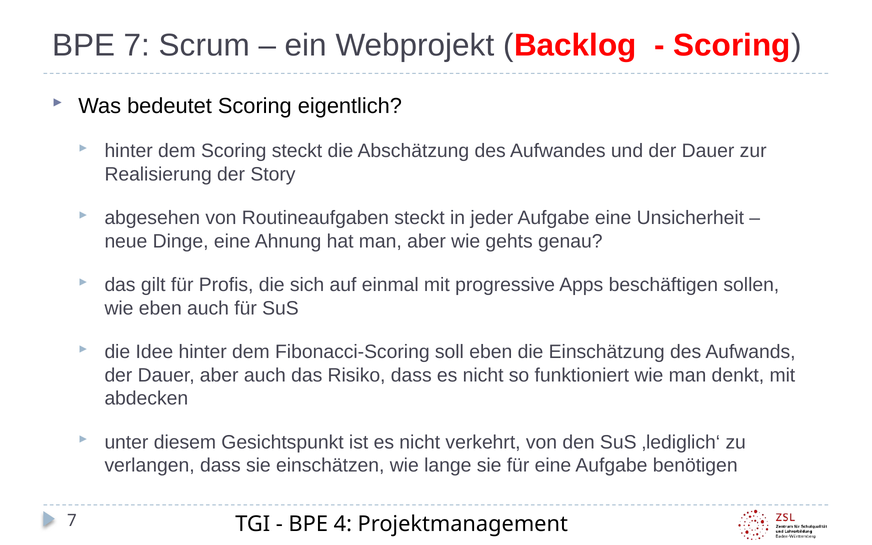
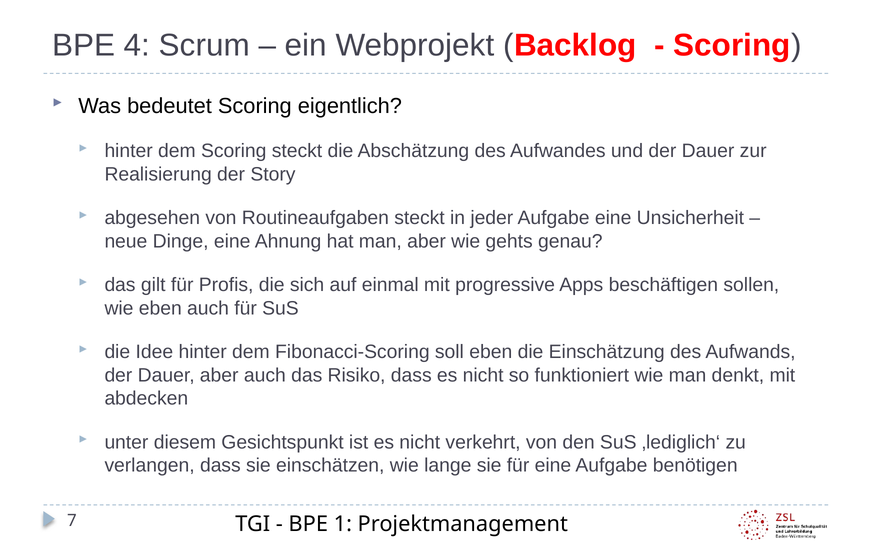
BPE 7: 7 -> 4 (137, 46)
4: 4 -> 1 (343, 524)
